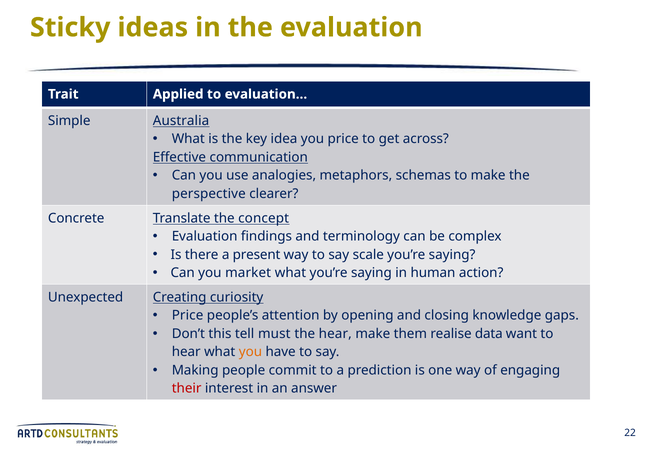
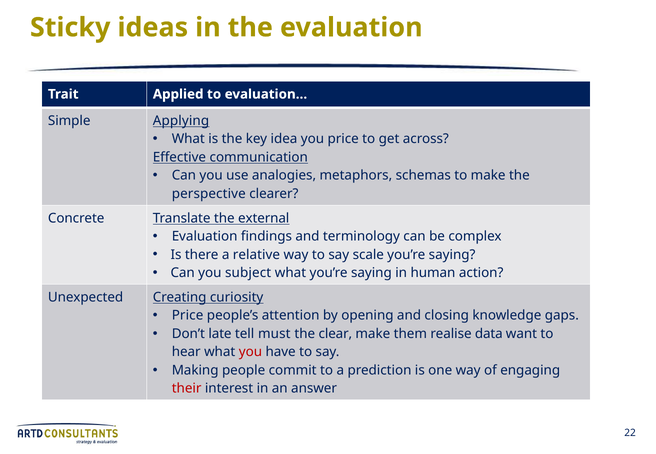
Australia: Australia -> Applying (181, 121)
concept: concept -> external (264, 218)
present: present -> relative (256, 255)
market: market -> subject (248, 273)
this: this -> late (220, 334)
the hear: hear -> clear (335, 334)
you colour: orange -> red (250, 352)
